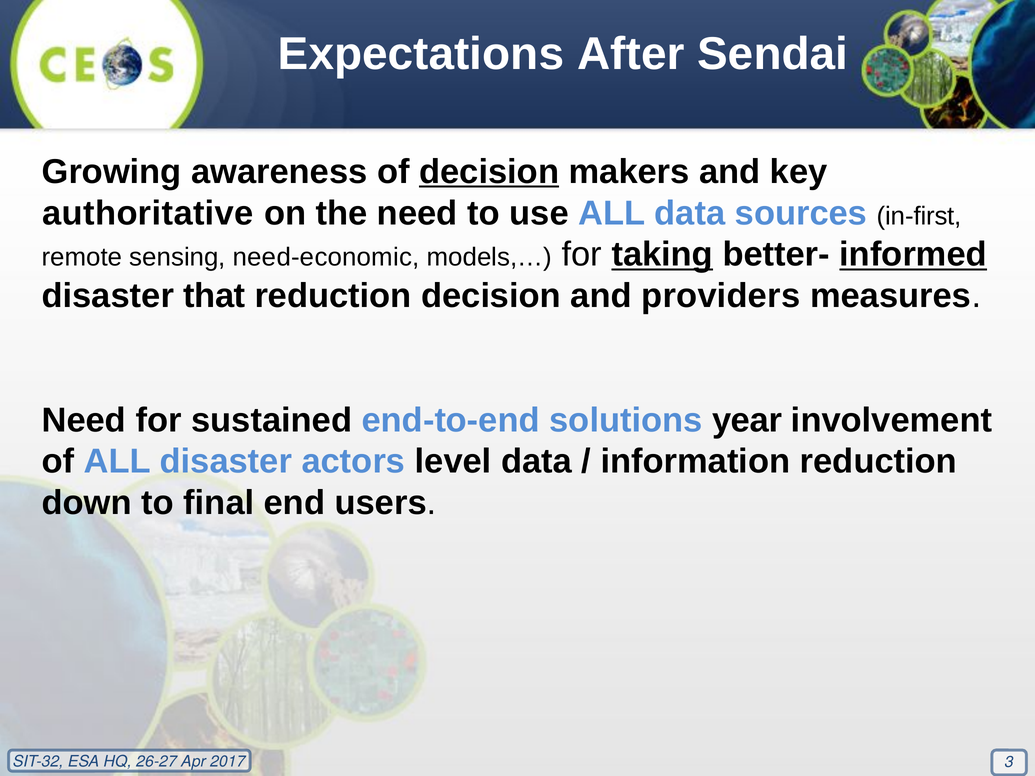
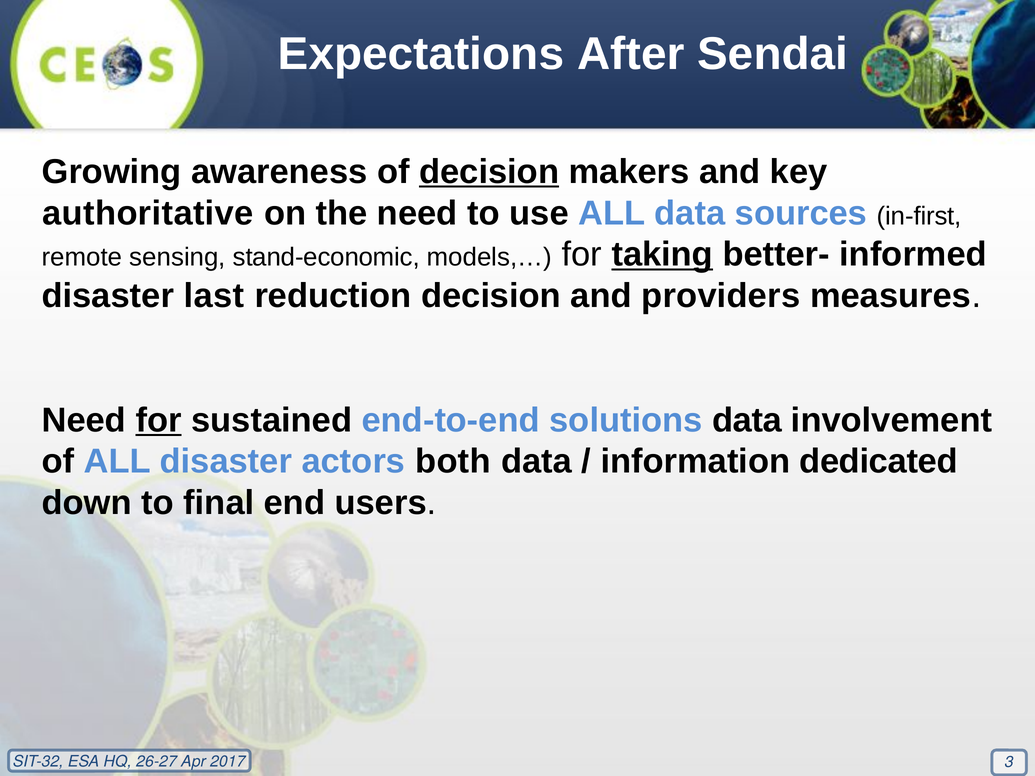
need-economic: need-economic -> stand-economic (326, 258)
informed underline: present -> none (913, 255)
that: that -> last (214, 296)
for underline: none -> present (159, 420)
solutions year: year -> data (747, 420)
level: level -> both (453, 462)
information reduction: reduction -> dedicated (879, 462)
